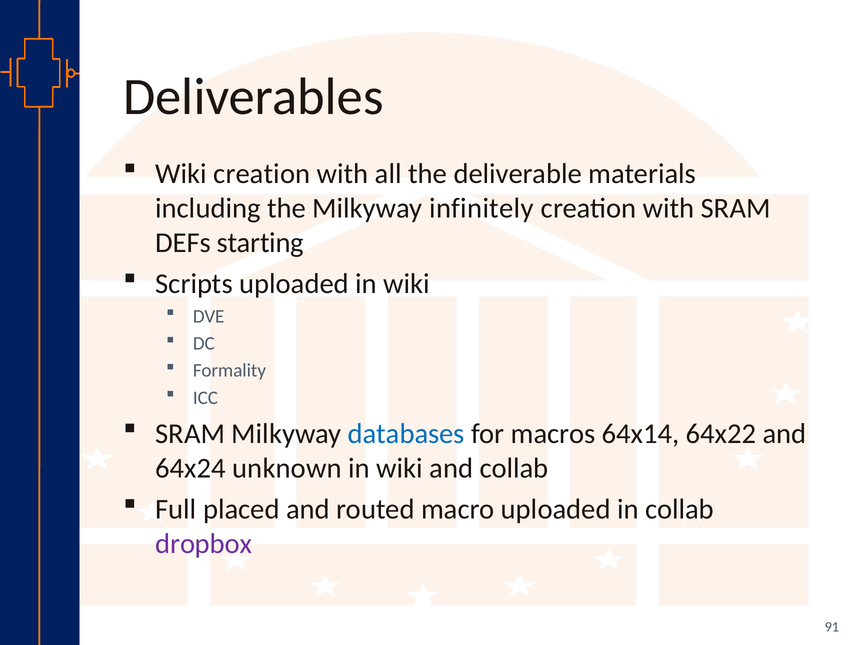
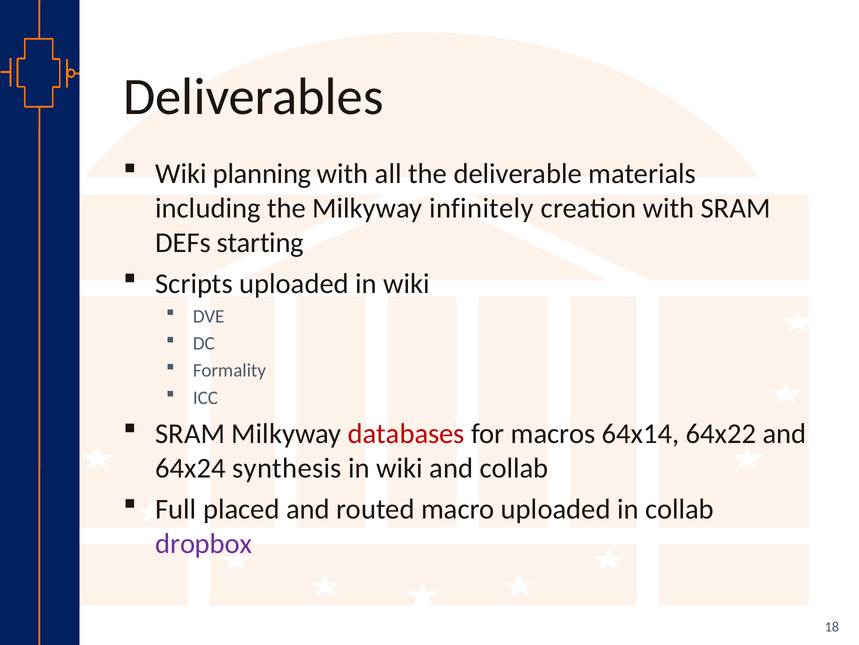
Wiki creation: creation -> planning (262, 174)
databases colour: blue -> red (406, 433)
unknown: unknown -> synthesis (287, 468)
91: 91 -> 18 (832, 626)
